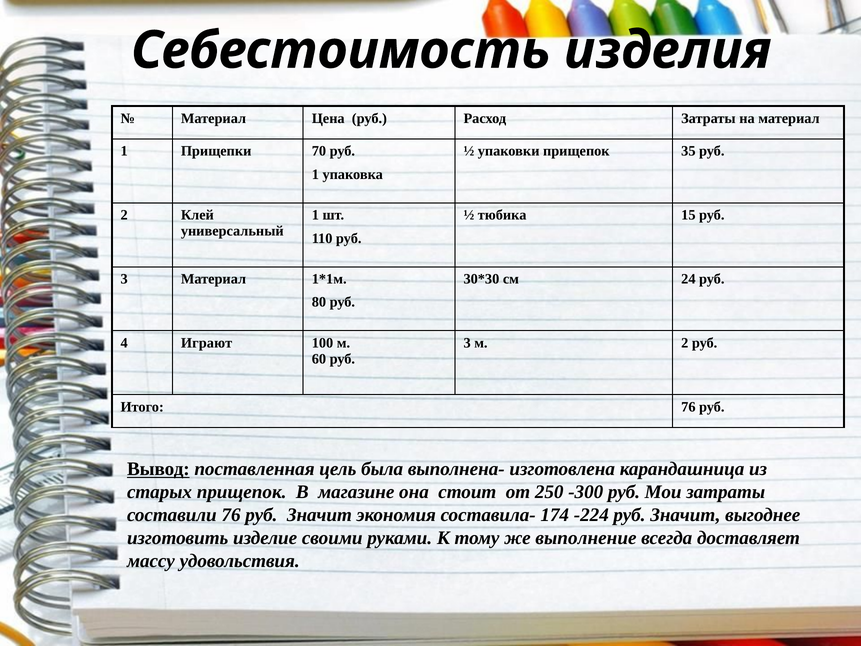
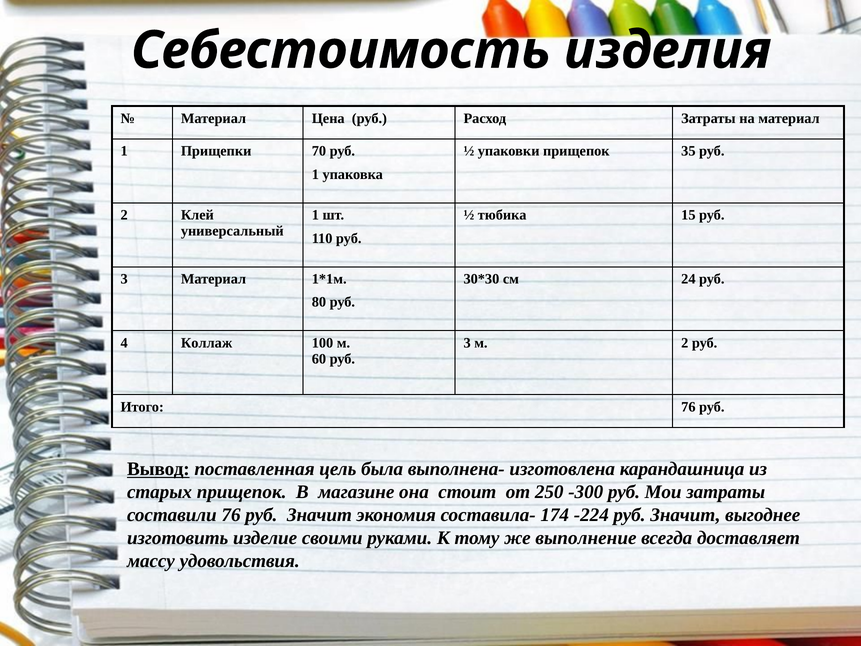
Играют: Играют -> Коллаж (207, 343)
